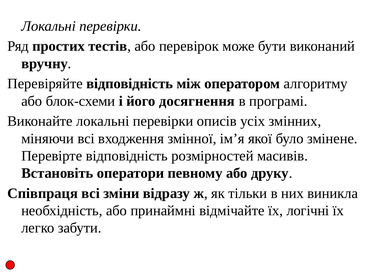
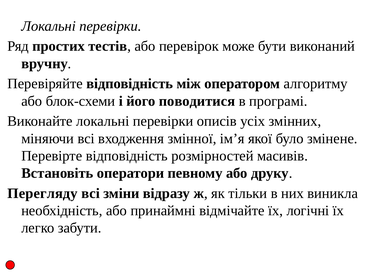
досягнення: досягнення -> поводитися (197, 101)
Співпраця: Співпраця -> Перегляду (43, 194)
